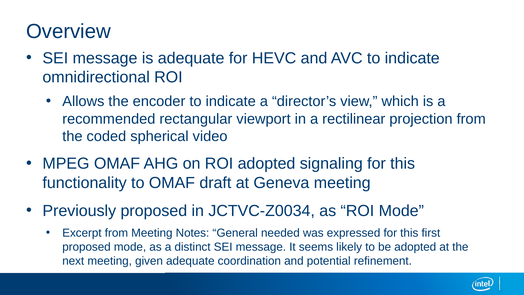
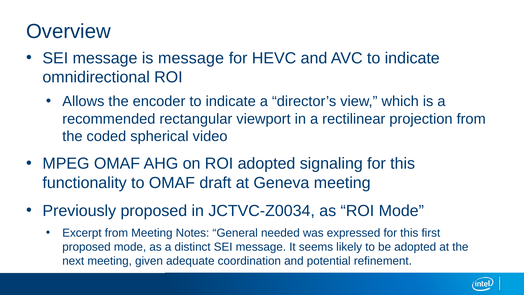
is adequate: adequate -> message (191, 58)
